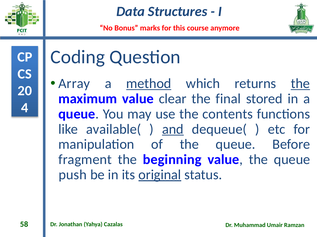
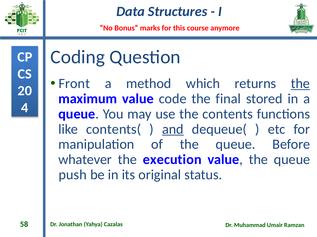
Array: Array -> Front (74, 84)
method underline: present -> none (149, 84)
clear: clear -> code (173, 99)
available(: available( -> contents( (114, 130)
fragment: fragment -> whatever (85, 160)
beginning: beginning -> execution (172, 160)
original underline: present -> none (160, 175)
